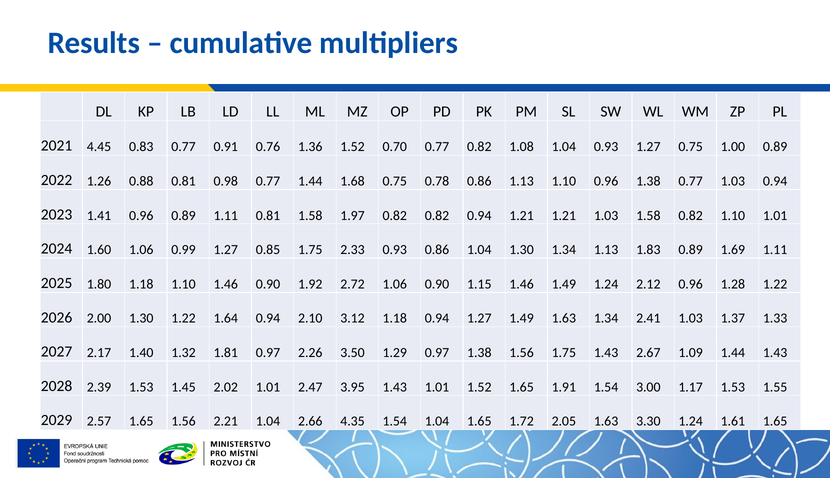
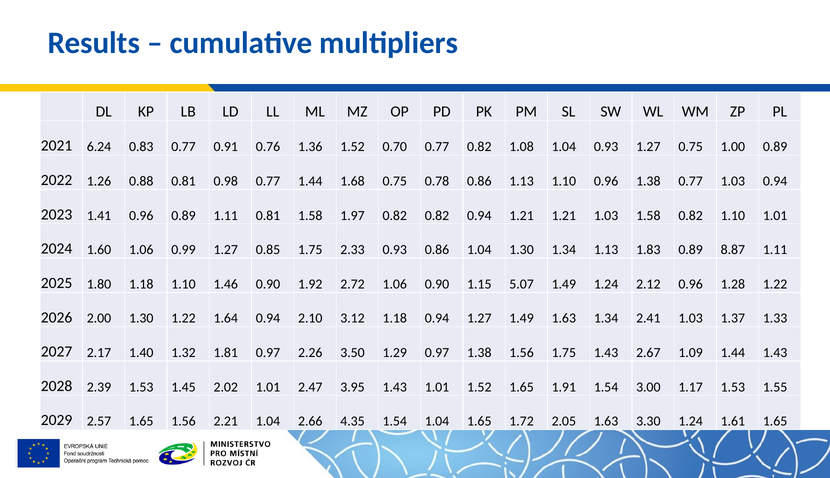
4.45: 4.45 -> 6.24 (99, 147)
1.69: 1.69 -> 8.87 (733, 250)
1.15 1.46: 1.46 -> 5.07 (522, 284)
